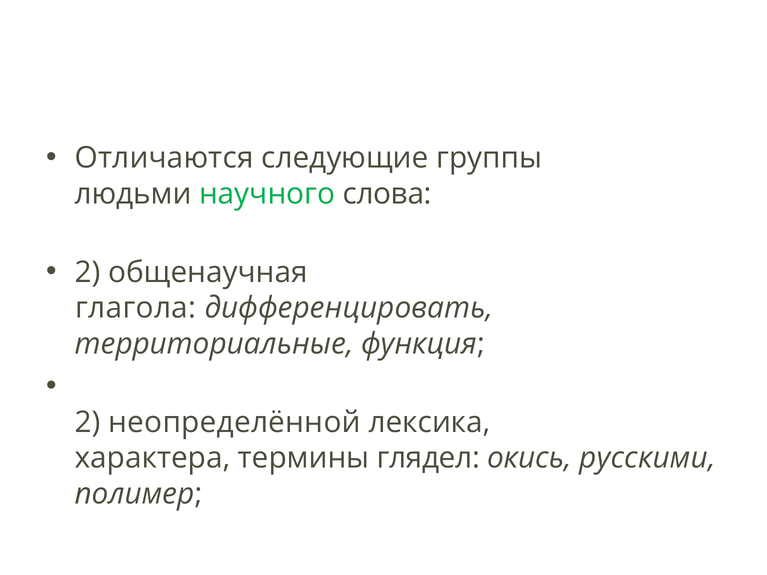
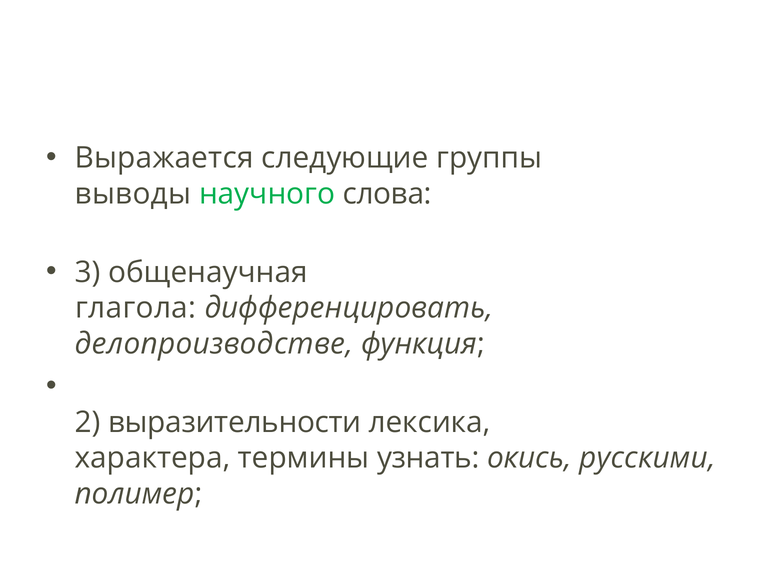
Отличаются: Отличаются -> Выражается (164, 158)
людьми: людьми -> выводы (133, 194)
2: 2 -> 3 (88, 272)
территориальные: территориальные -> делопроизводстве (214, 344)
неопределённой: неопределённой -> выразительности (235, 422)
глядел: глядел -> узнать (428, 458)
